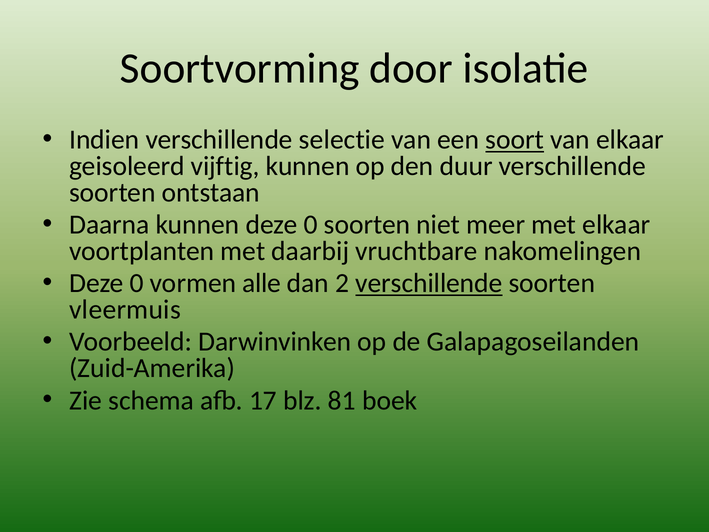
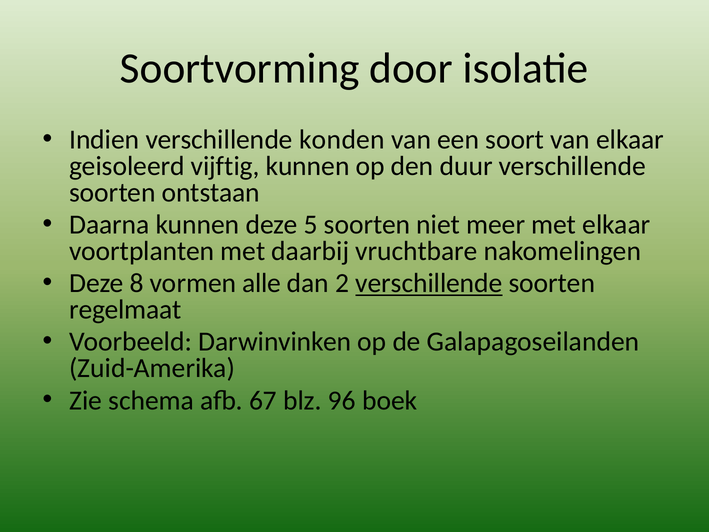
selectie: selectie -> konden (342, 140)
soort underline: present -> none (515, 140)
kunnen deze 0: 0 -> 5 (311, 225)
0: 0 -> 8 (137, 283)
vleermuis: vleermuis -> regelmaat (125, 310)
17: 17 -> 67 (263, 400)
81: 81 -> 96 (342, 400)
